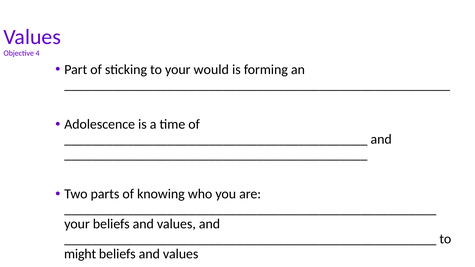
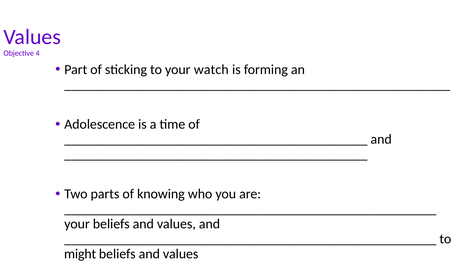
would: would -> watch (211, 70)
